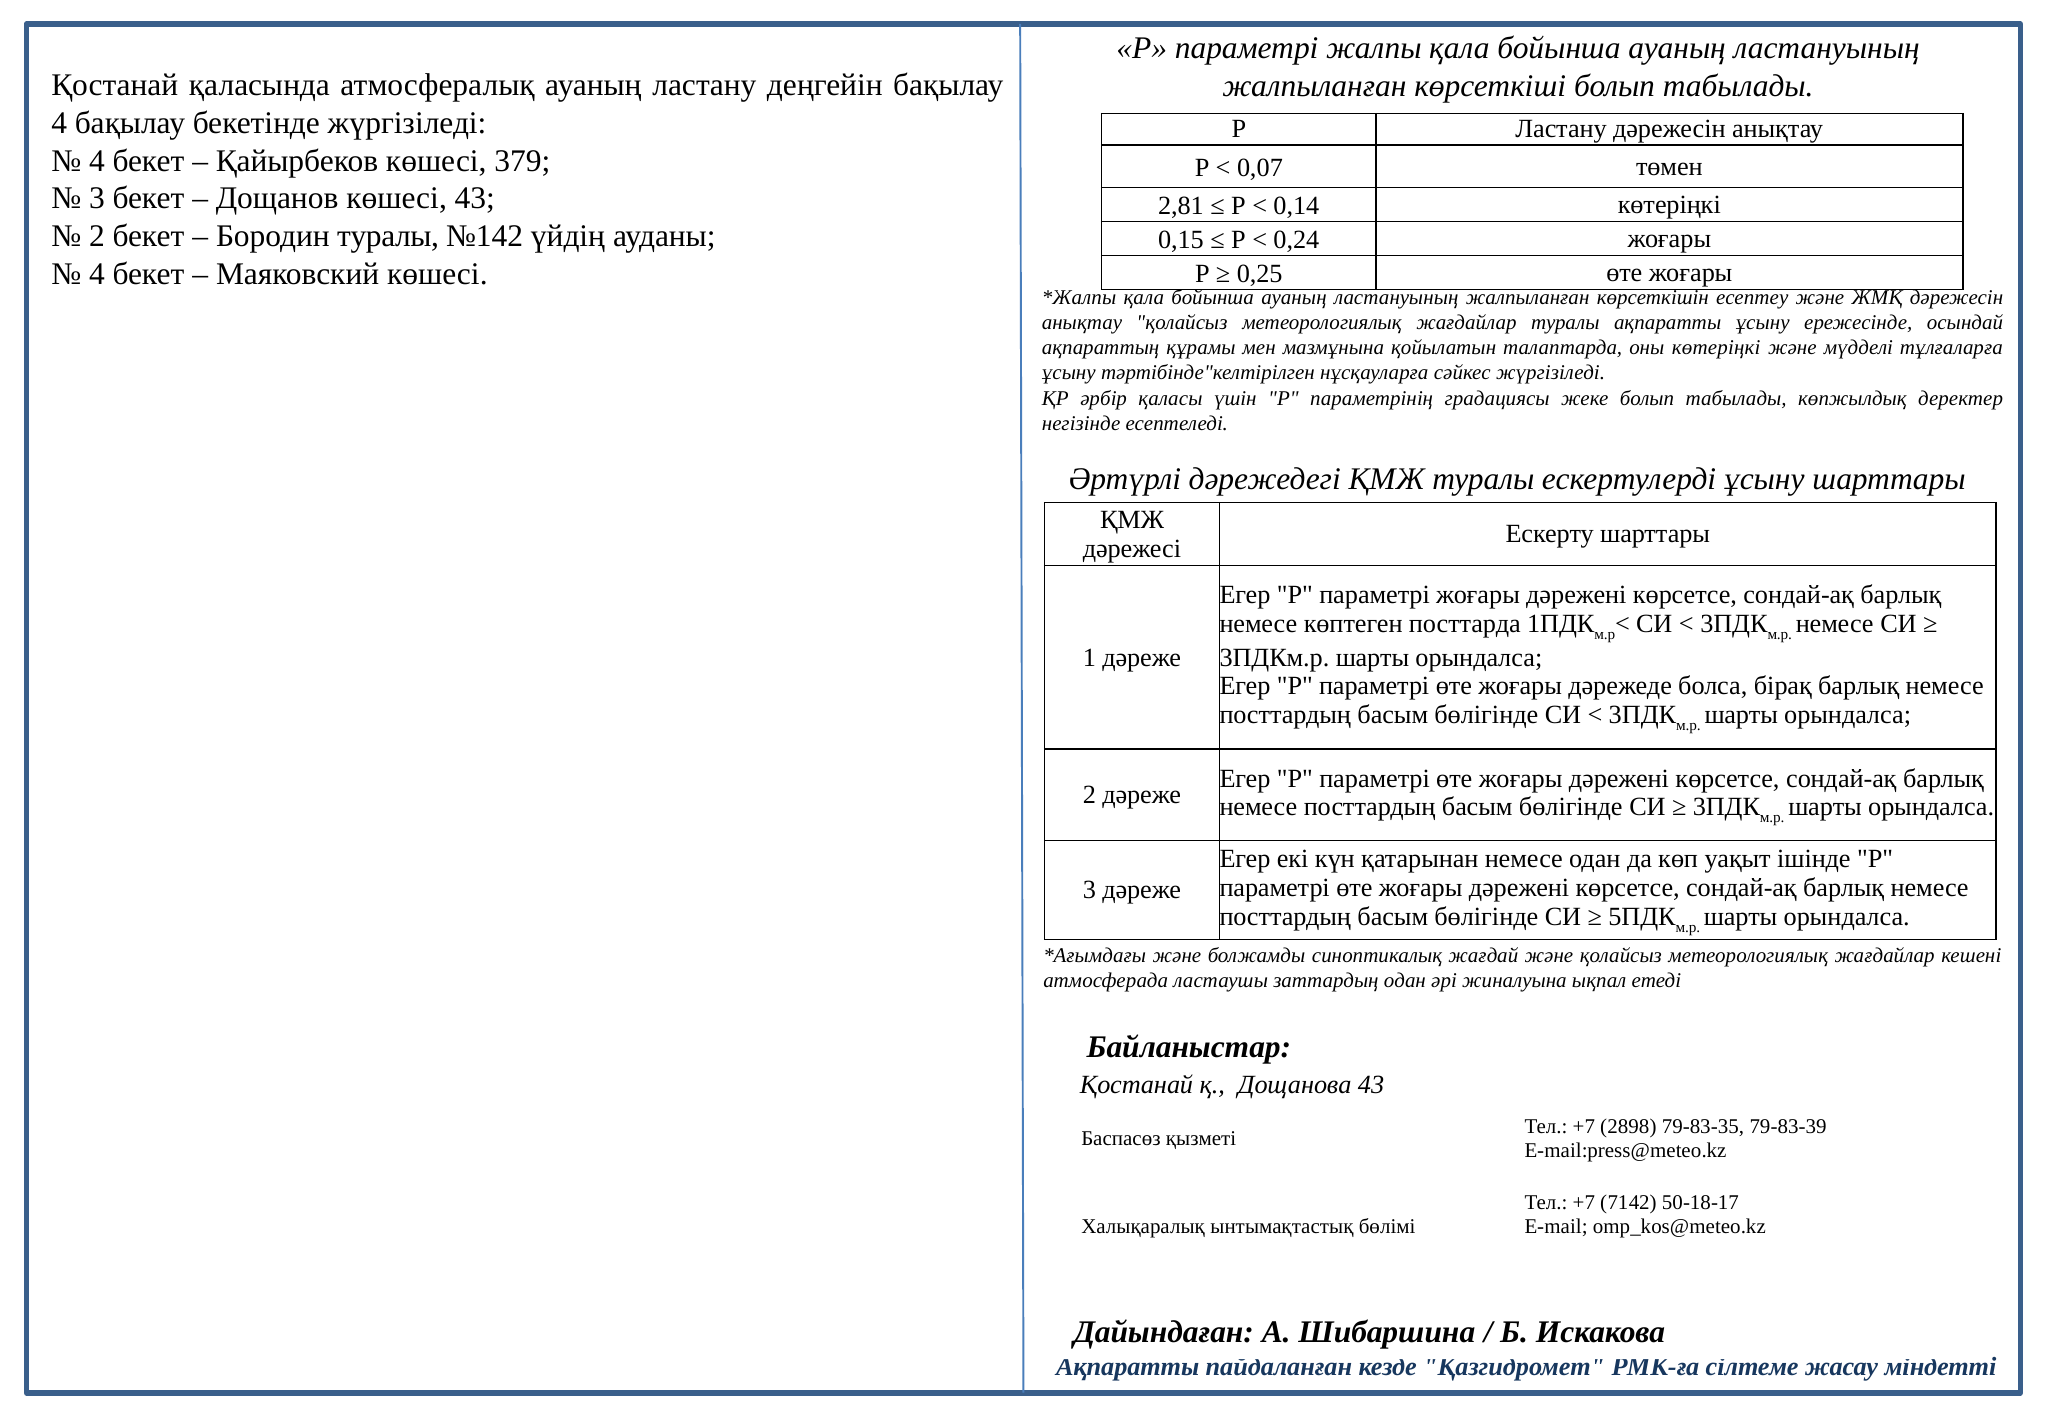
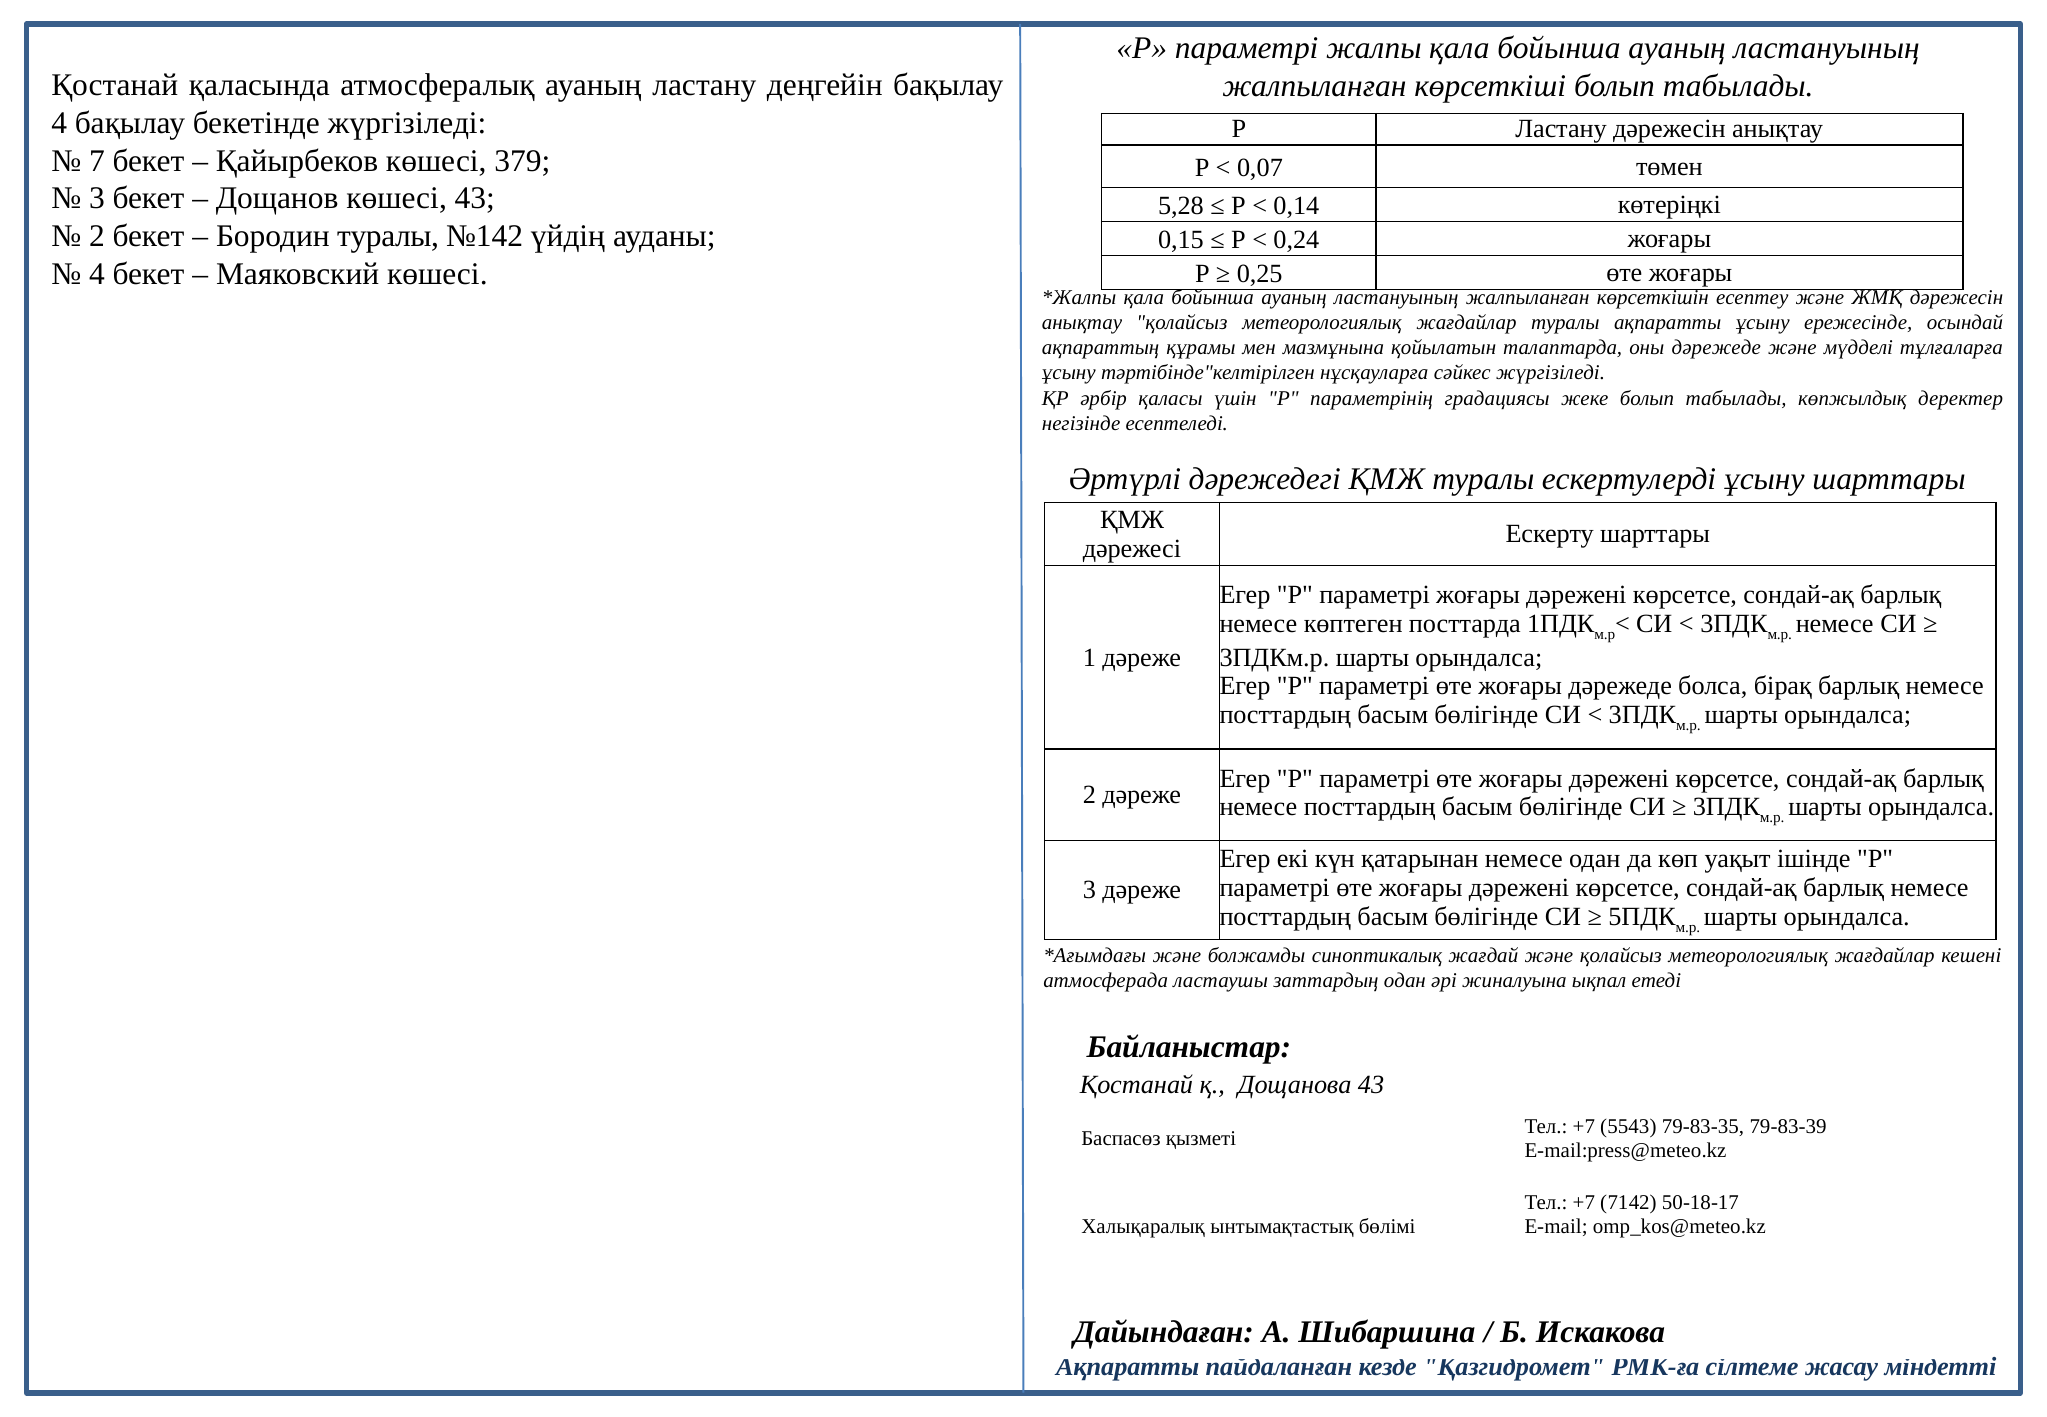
4: 4 -> 7 (97, 161)
2,81: 2,81 -> 5,28 (1181, 206)
оны көтеріңкі: көтеріңкі -> дәрежеде (1716, 348)
2898: 2898 -> 5543 (1628, 1127)
